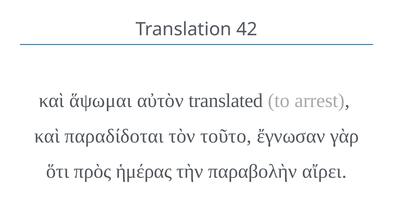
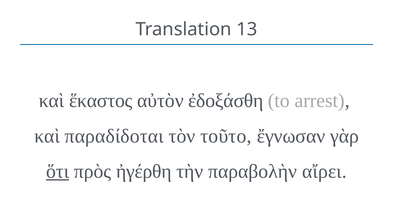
42: 42 -> 13 (247, 29)
ἅψωμαι: ἅψωμαι -> ἕκαστος (101, 101)
translated: translated -> ἐδοξάσθη (226, 101)
ὅτι underline: none -> present (58, 171)
ἡμέρας: ἡμέρας -> ἠγέρθη (144, 171)
